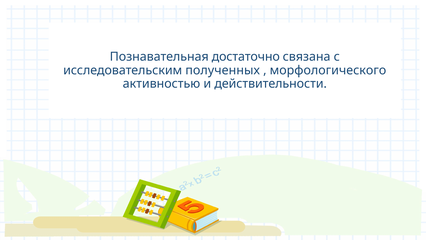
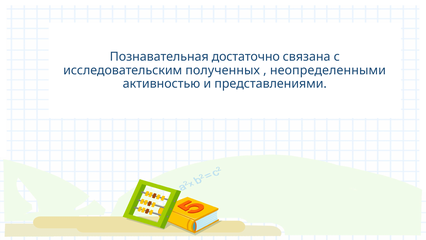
морфологического: морфологического -> неопределенными (328, 70)
действительности: действительности -> представлениями (271, 84)
